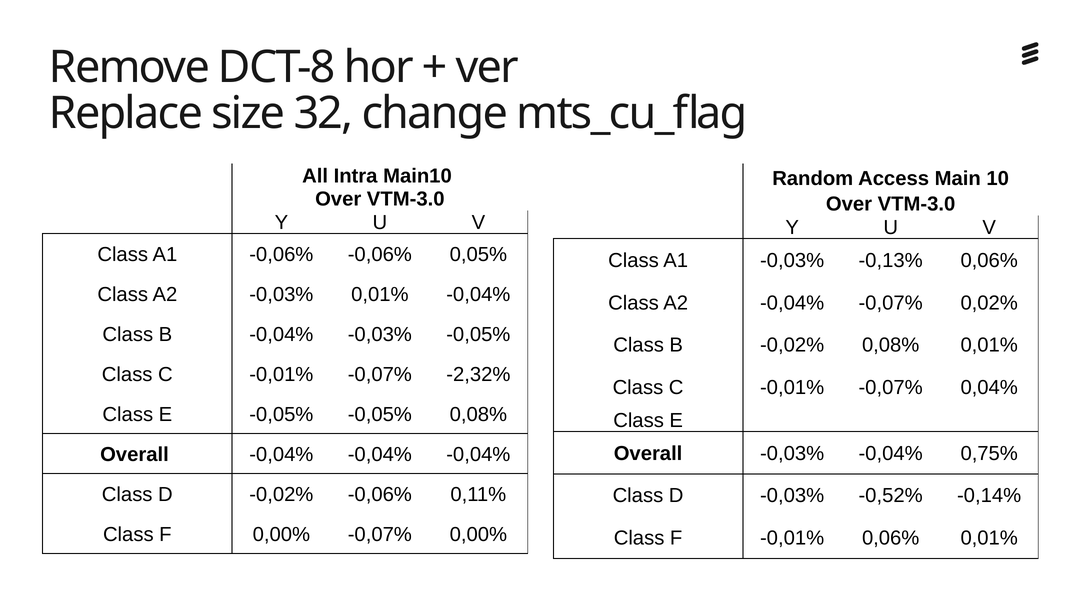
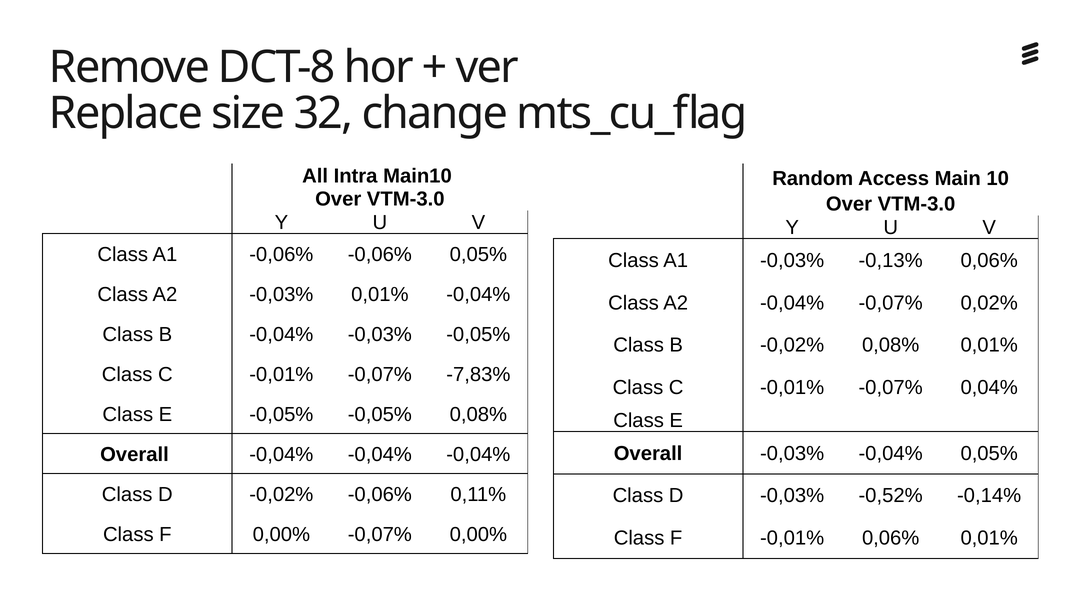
-2,32%: -2,32% -> -7,83% (478, 374)
-0,04% 0,75%: 0,75% -> 0,05% (989, 453)
